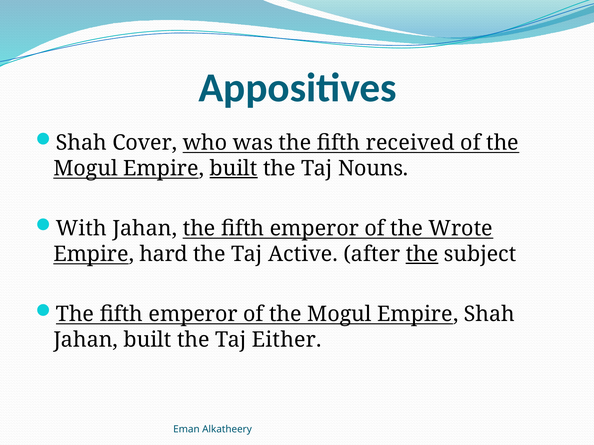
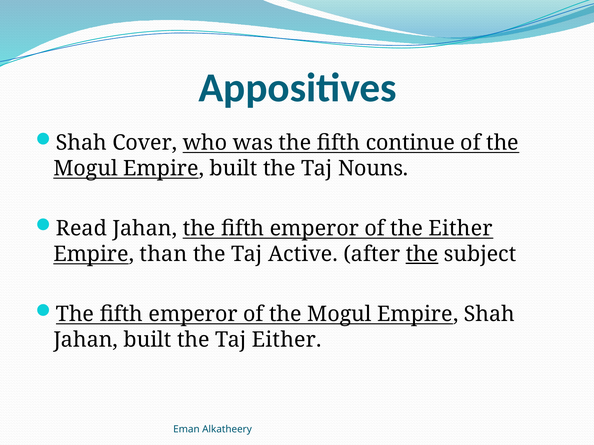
received: received -> continue (410, 143)
built underline: present -> none (234, 169)
With: With -> Read (81, 229)
the Wrote: Wrote -> Either (461, 229)
hard: hard -> than (163, 254)
